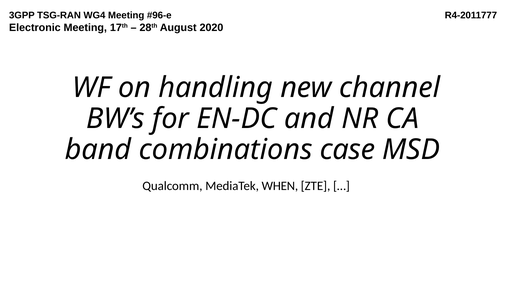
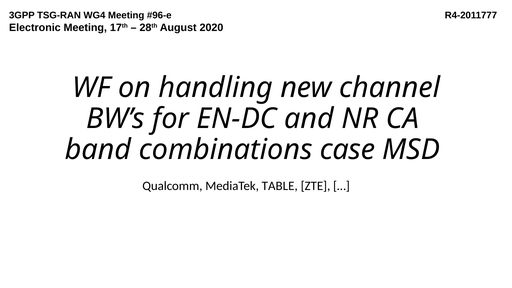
WHEN: WHEN -> TABLE (280, 186)
